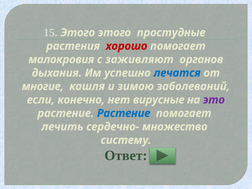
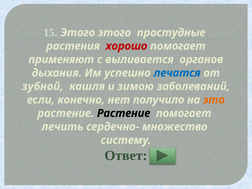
малокровия: малокровия -> применяют (61, 59)
заживляют: заживляют -> выливается (139, 59)
многие: многие -> зубной (43, 86)
вирусные: вирусные -> получило (159, 100)
это colour: purple -> orange (214, 100)
Растение colour: blue -> black (124, 113)
